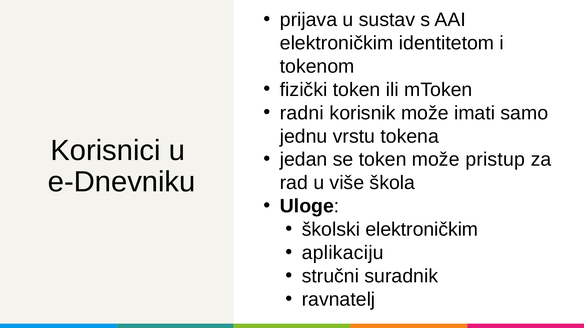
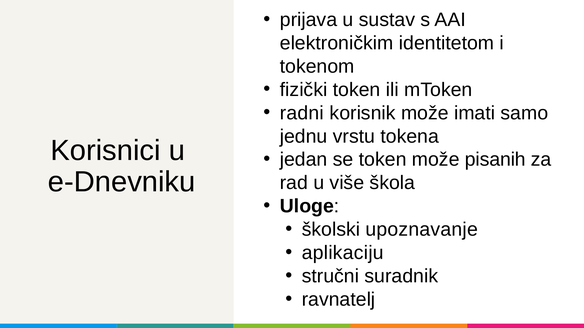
pristup: pristup -> pisanih (495, 160)
školski elektroničkim: elektroničkim -> upoznavanje (422, 230)
